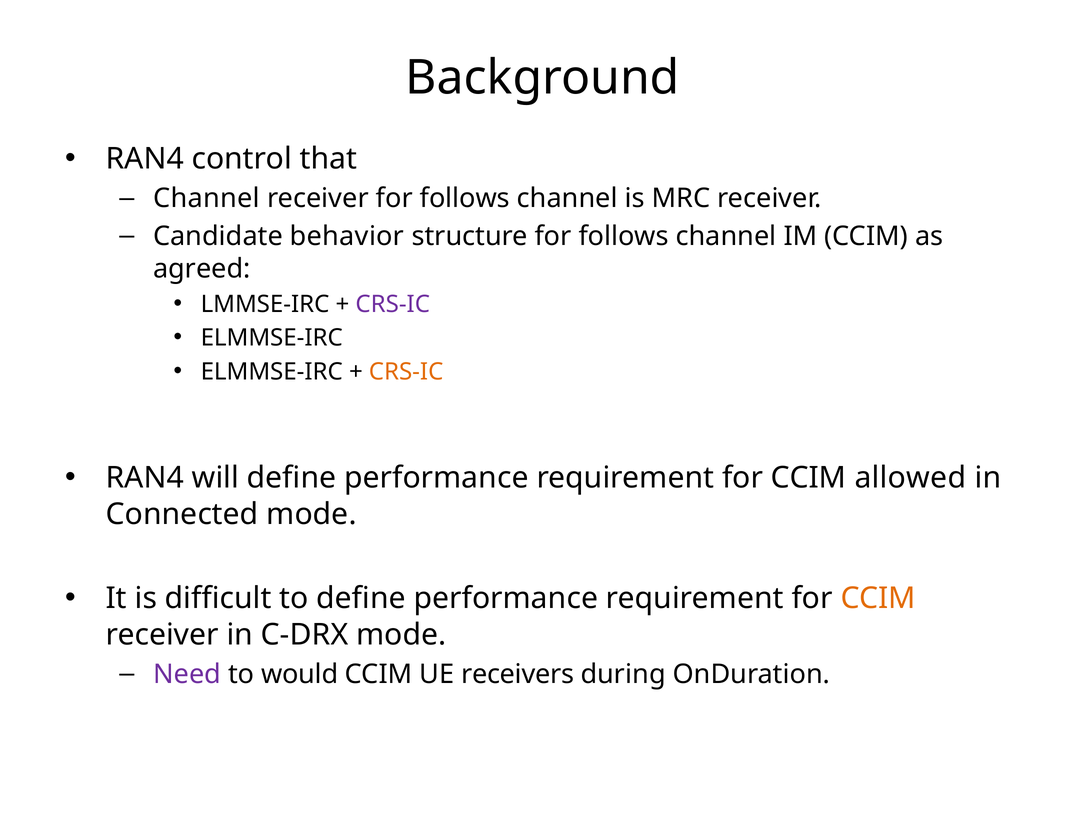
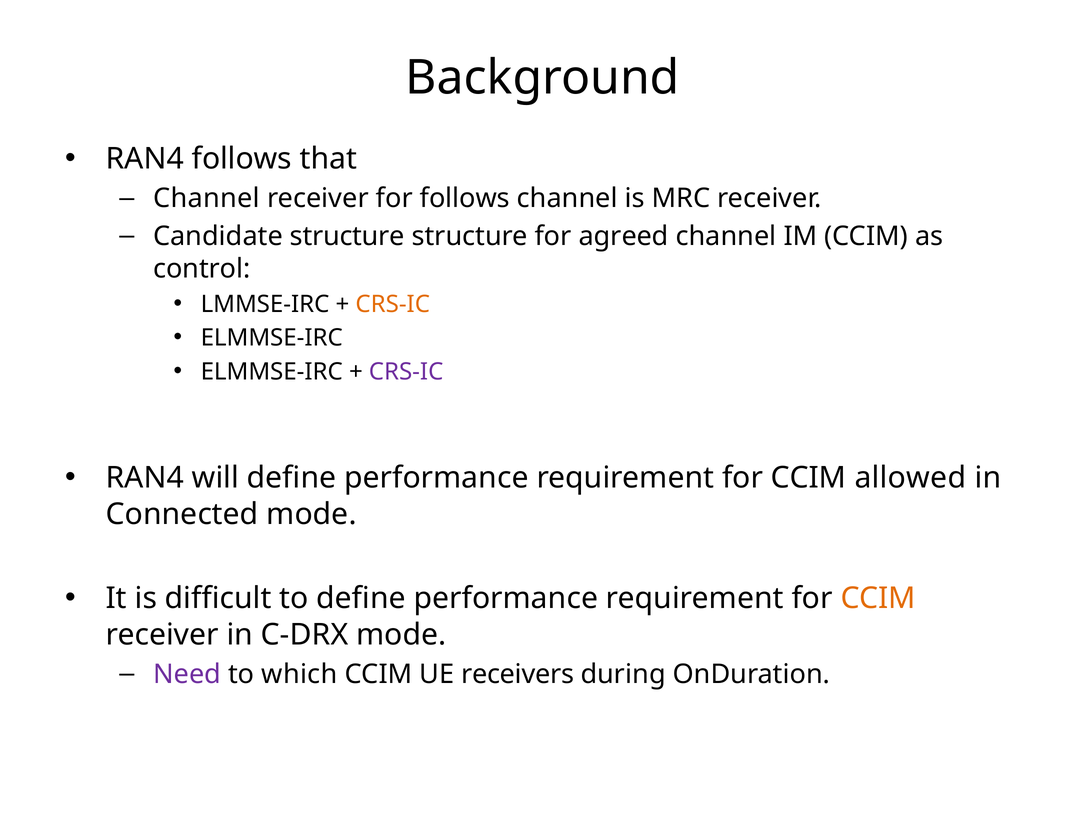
RAN4 control: control -> follows (242, 159)
Candidate behavior: behavior -> structure (347, 237)
structure for follows: follows -> agreed (624, 237)
agreed: agreed -> control (202, 269)
CRS-IC colour: purple -> orange (393, 305)
CRS-IC colour: orange -> purple (406, 372)
would: would -> which (299, 675)
